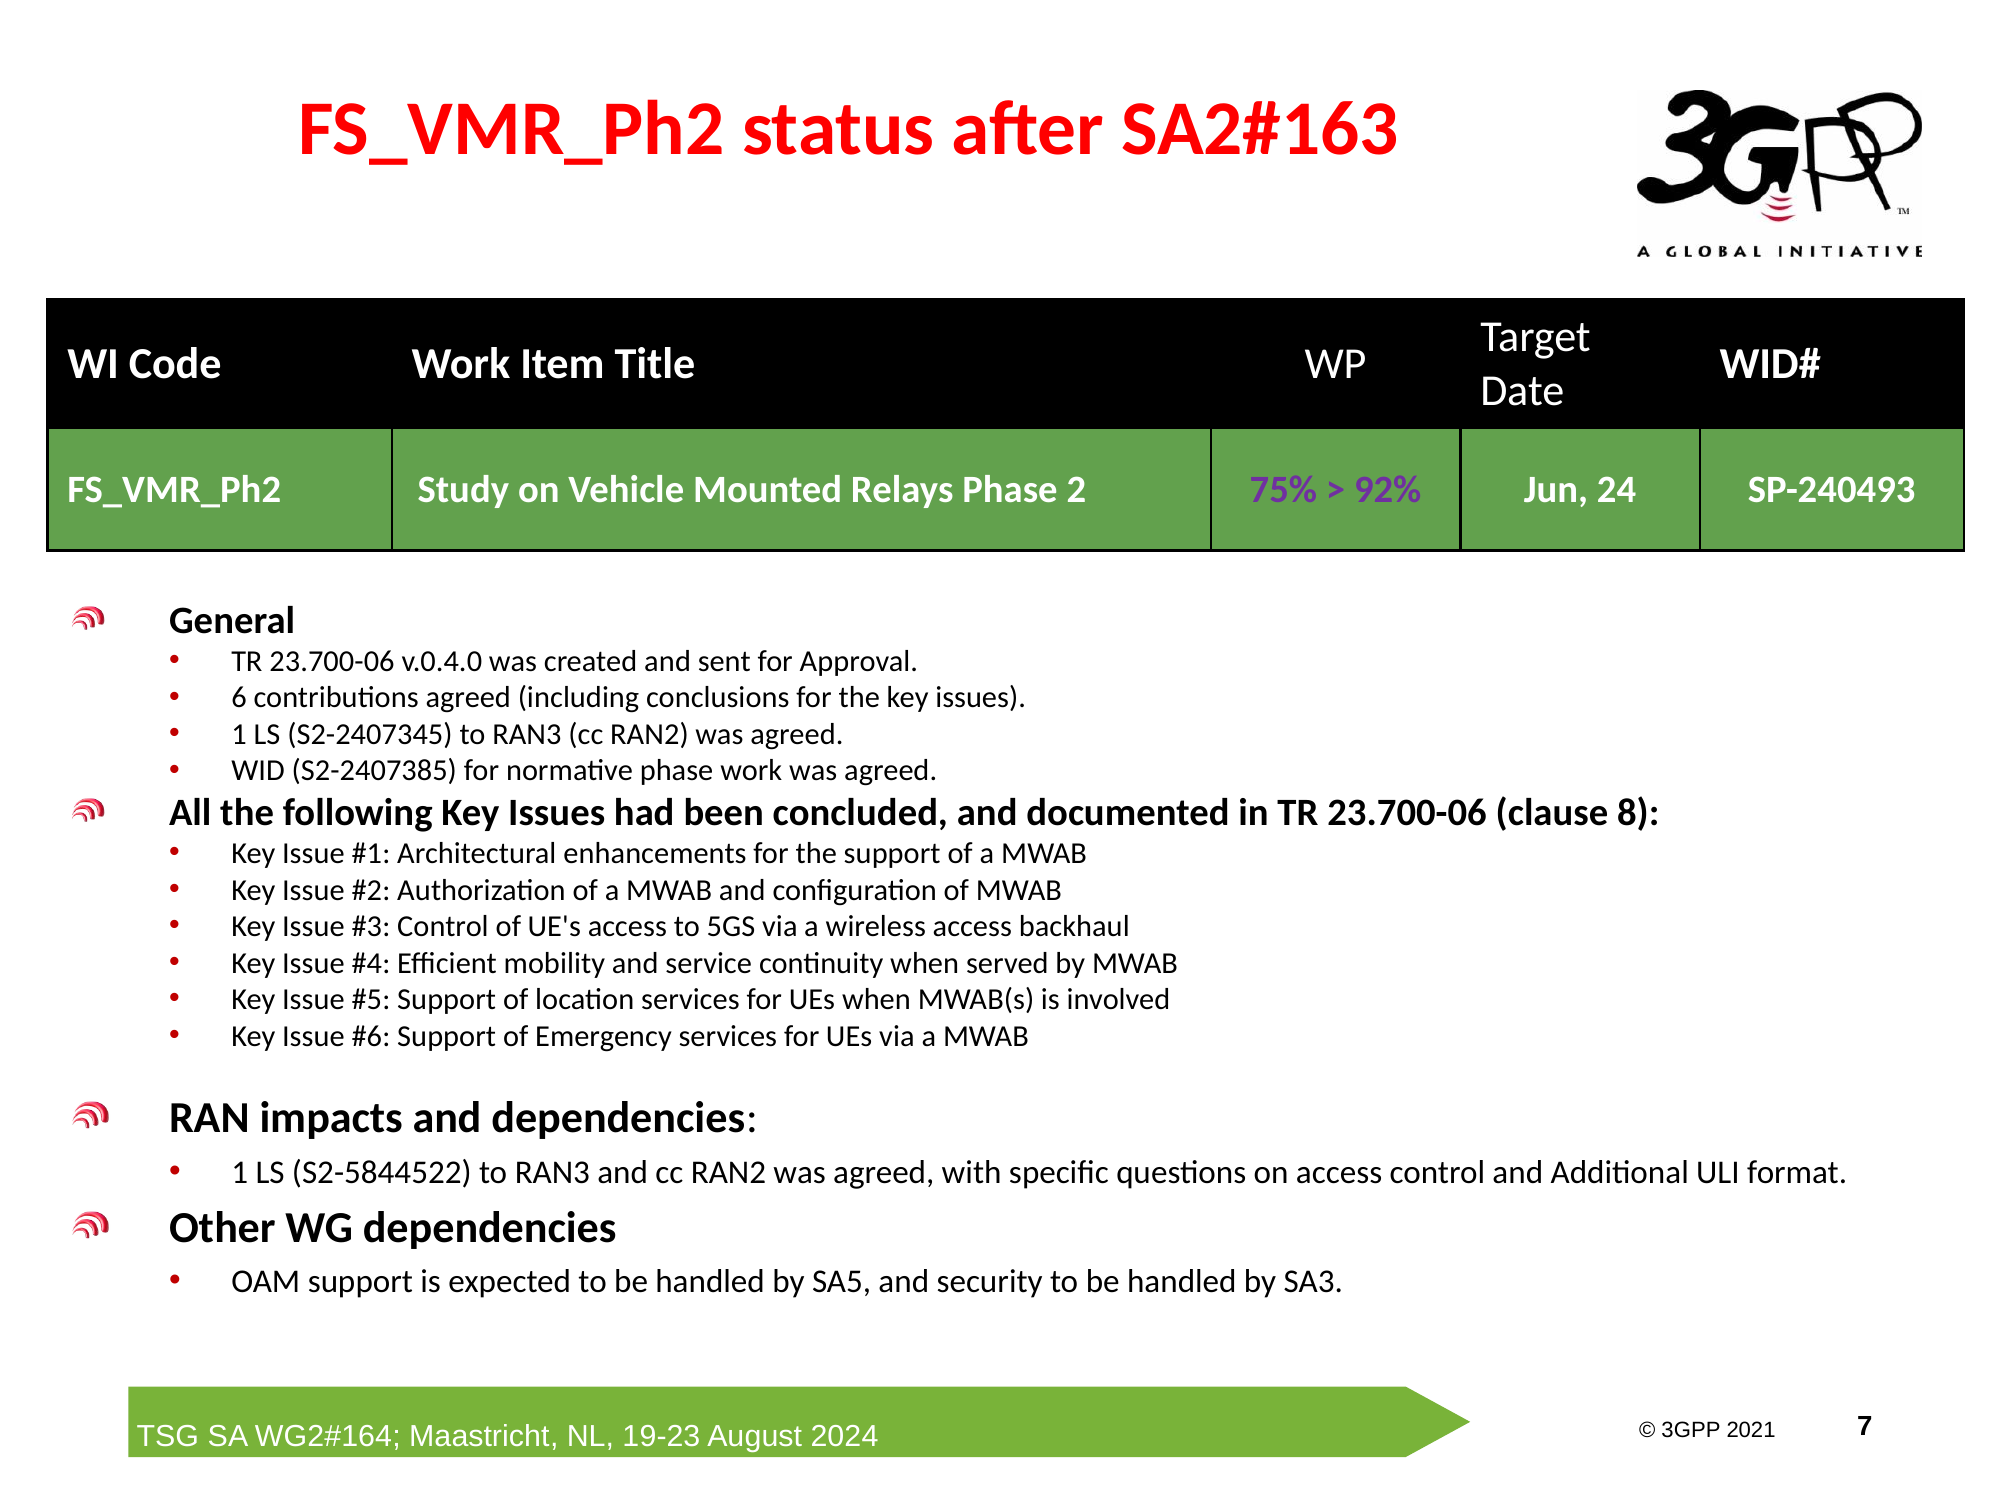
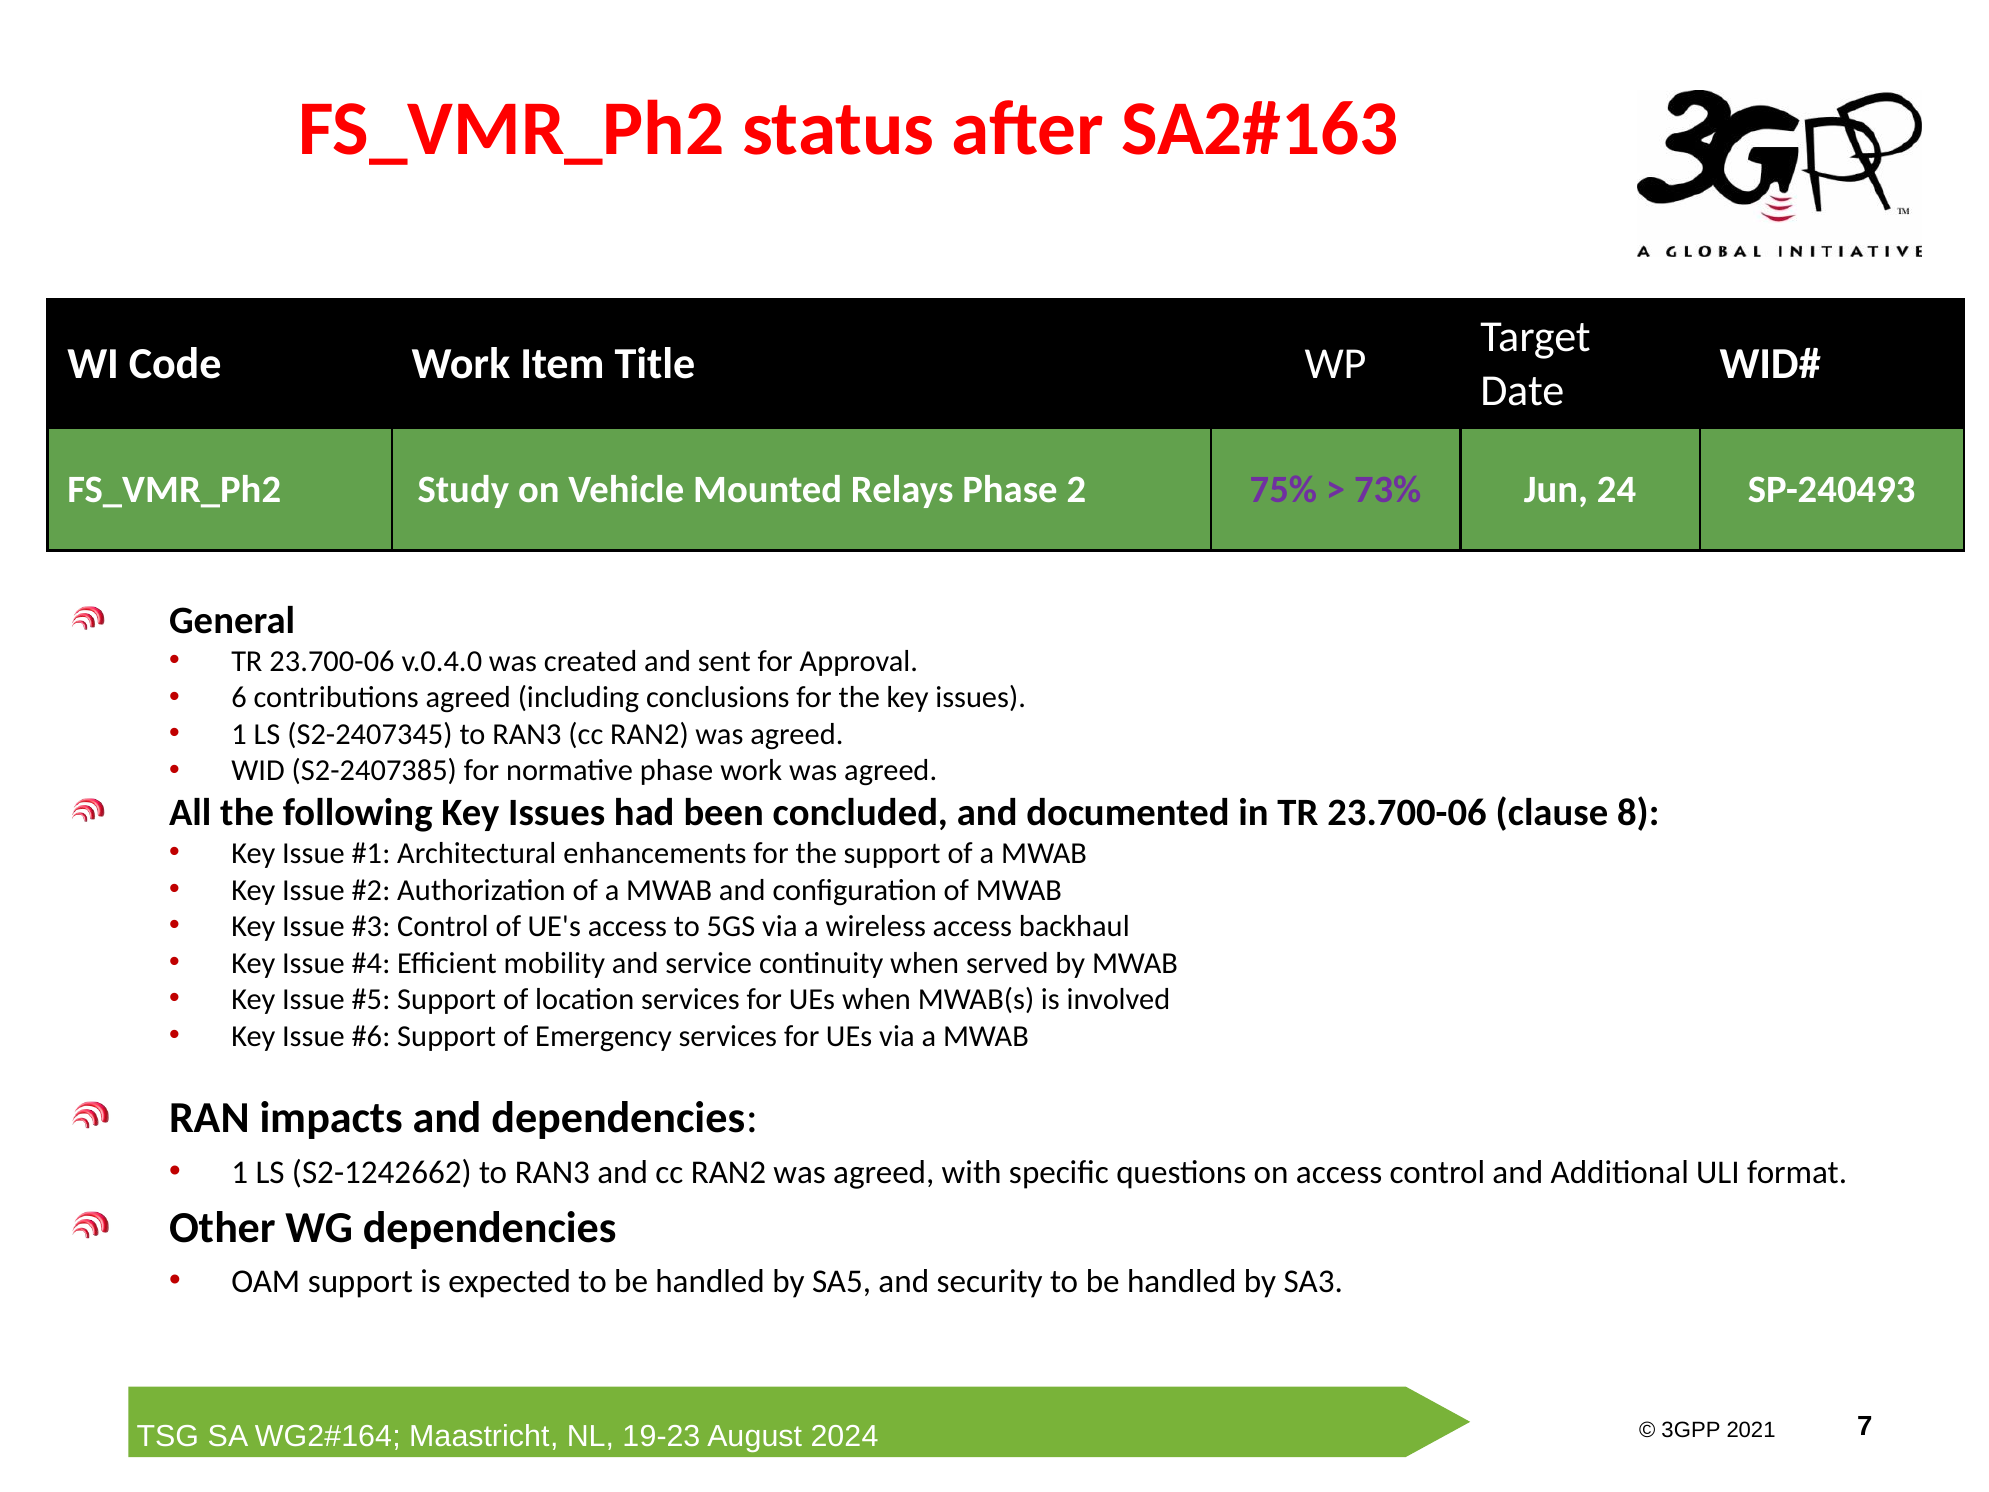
92%: 92% -> 73% (1388, 489)
S2-5844522: S2-5844522 -> S2-1242662 (382, 1172)
